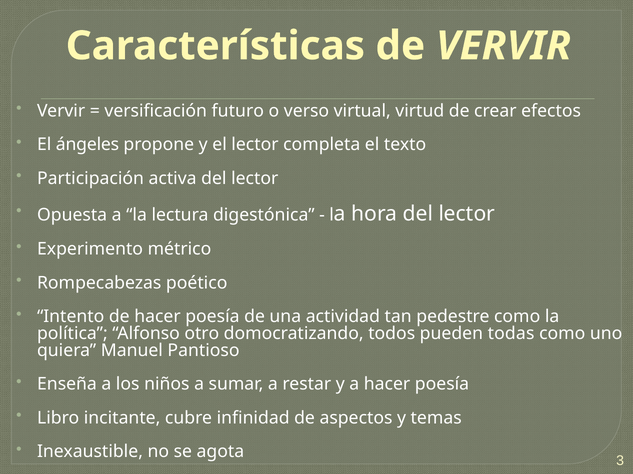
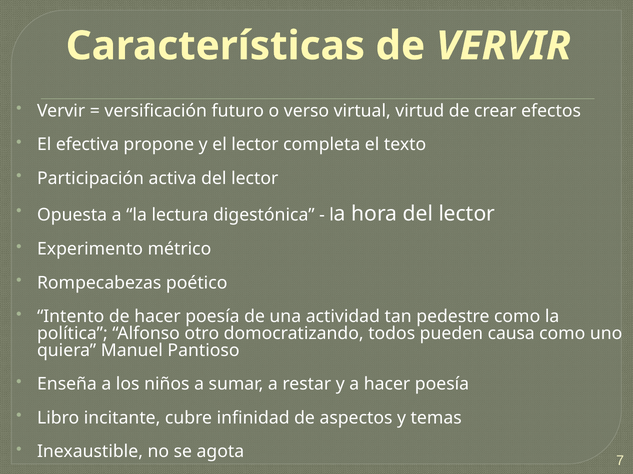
ángeles: ángeles -> efectiva (87, 145)
todas: todas -> causa (511, 334)
3: 3 -> 7 (620, 461)
